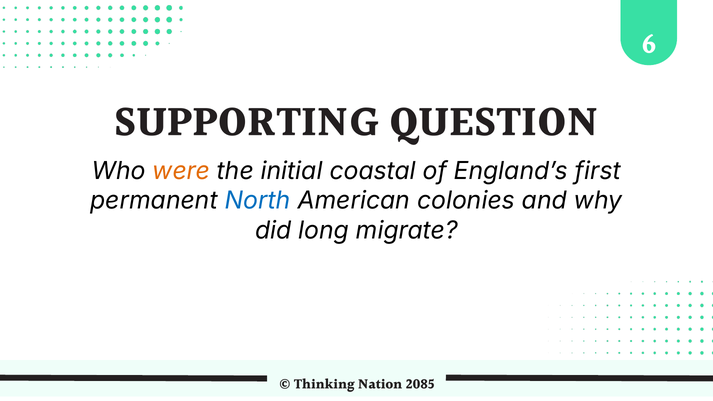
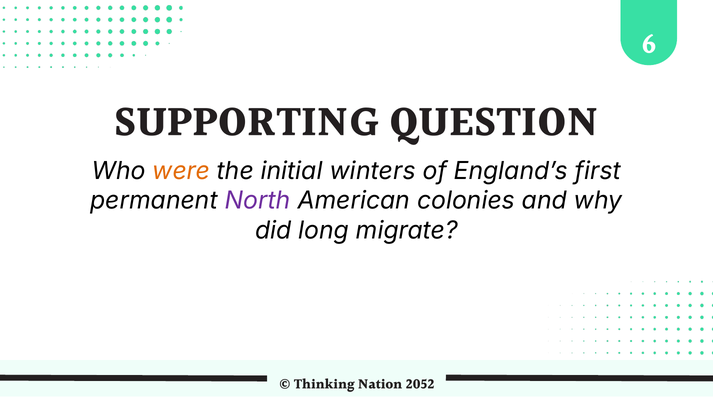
coastal: coastal -> winters (373, 171)
North colour: blue -> purple (258, 201)
2085: 2085 -> 2052 (420, 385)
